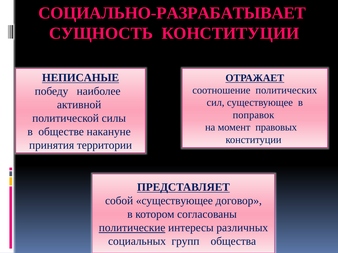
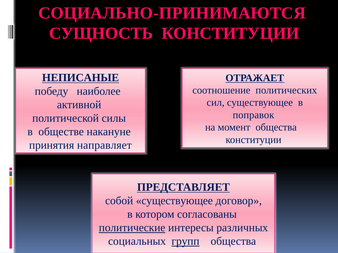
СОЦИАЛЬНО-РАЗРАБАТЫВАЕТ: СОЦИАЛЬНО-РАЗРАБАТЫВАЕТ -> СОЦИАЛЬНО-ПРИНИМАЮТСЯ (172, 13)
момент правовых: правовых -> общества (276, 128)
территории: территории -> направляет (104, 145)
групп underline: none -> present (185, 242)
